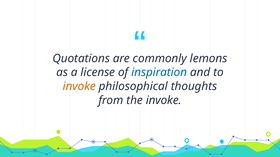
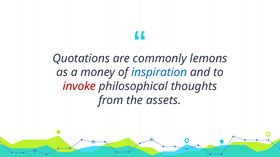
license: license -> money (98, 73)
invoke colour: orange -> red (79, 87)
the invoke: invoke -> assets (164, 101)
